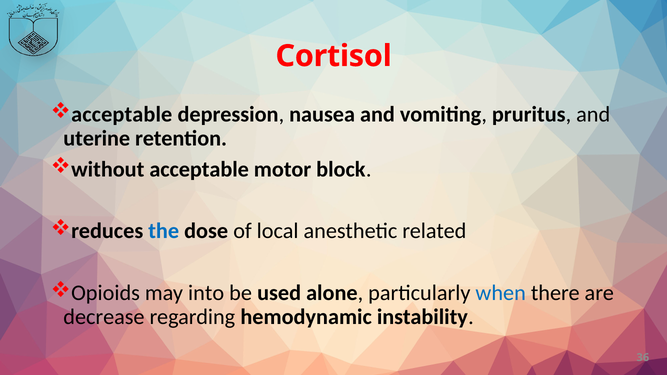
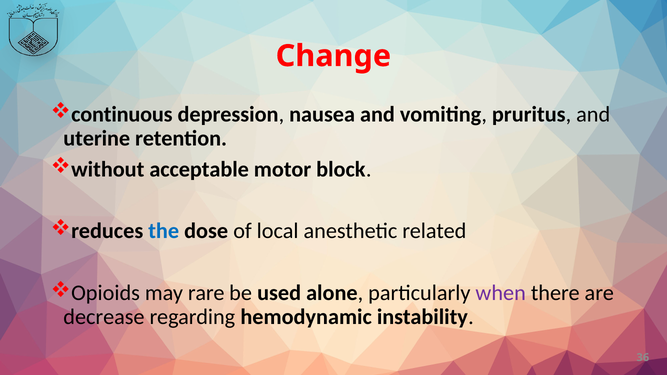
Cortisol: Cortisol -> Change (333, 56)
acceptable: acceptable -> continuous (122, 114)
into: into -> rare (206, 293)
when colour: blue -> purple (501, 293)
